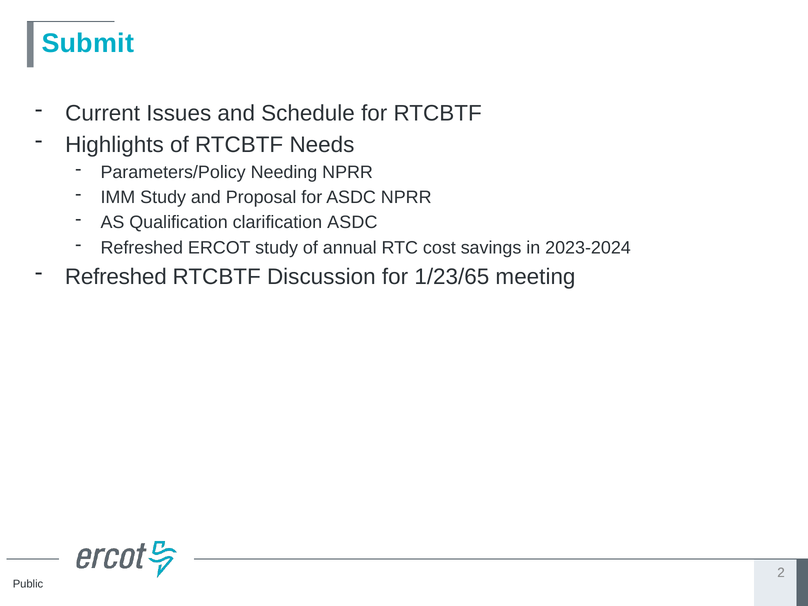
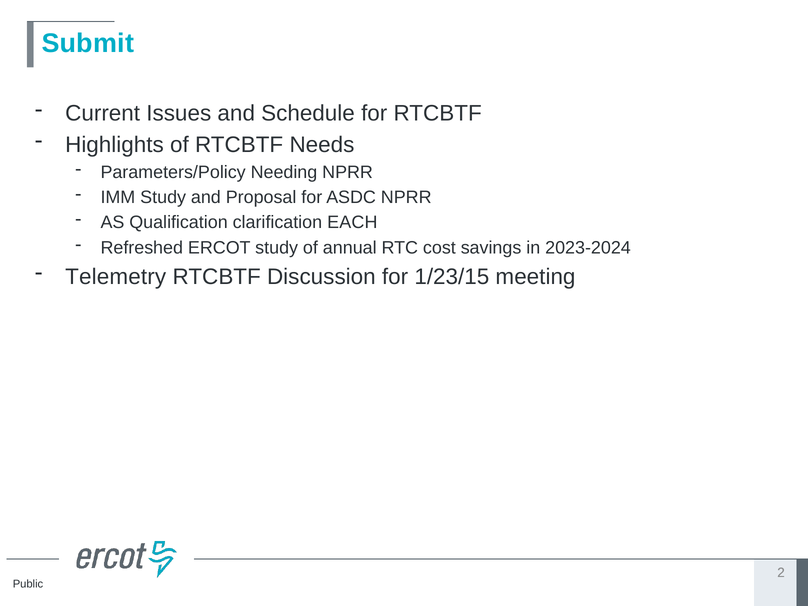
clarification ASDC: ASDC -> EACH (352, 222)
Refreshed: Refreshed -> Telemetry (116, 277)
1/23/65: 1/23/65 -> 1/23/15 (452, 277)
